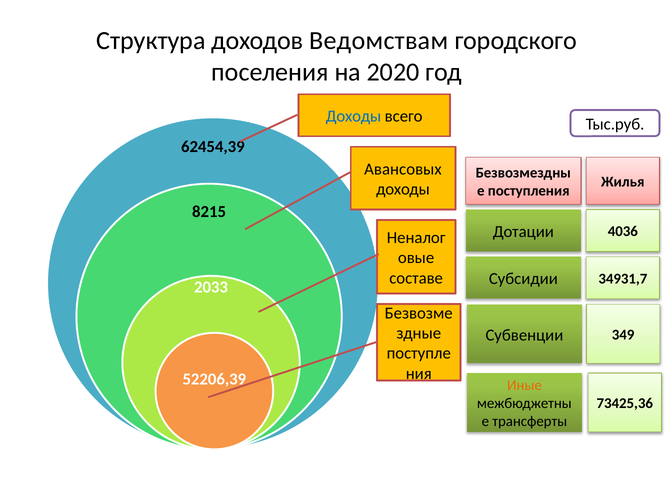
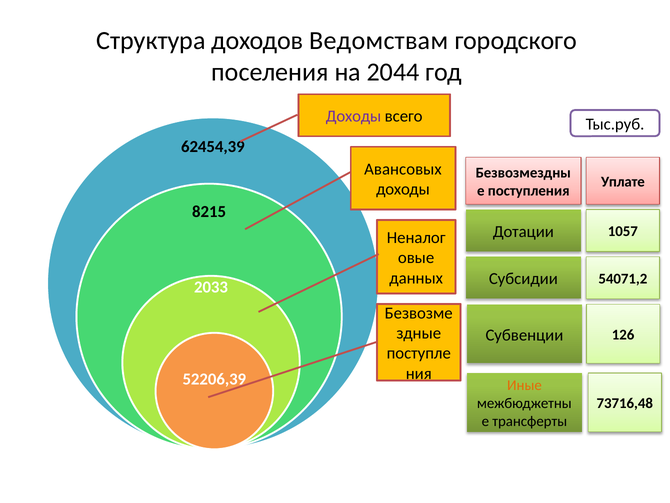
2020: 2020 -> 2044 (393, 72)
Доходы colour: blue -> purple (353, 116)
Жилья: Жилья -> Уплате (623, 182)
4036: 4036 -> 1057 (623, 231)
составе: составе -> данных (416, 278)
34931,7: 34931,7 -> 54071,2 (623, 278)
349: 349 -> 126 (623, 335)
73425,36: 73425,36 -> 73716,48 (625, 403)
